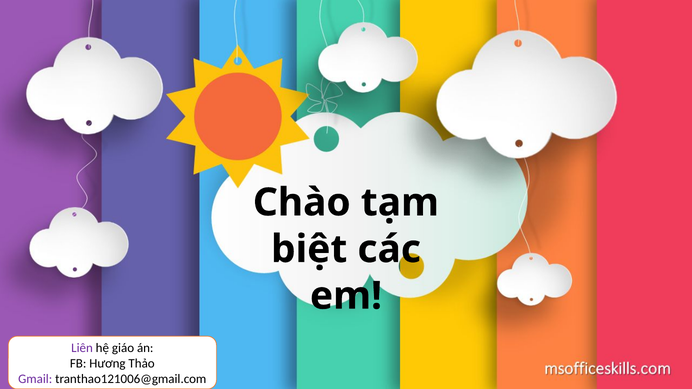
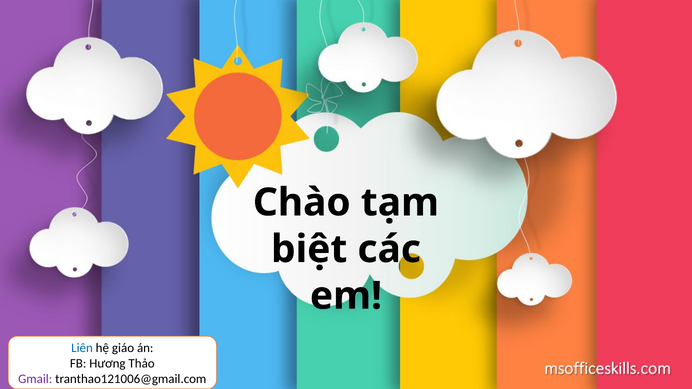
Liên colour: purple -> blue (82, 348)
